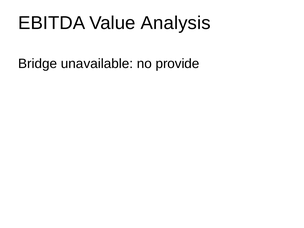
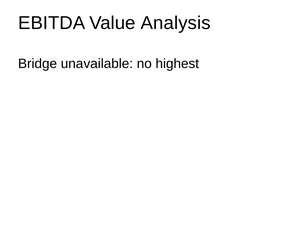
provide: provide -> highest (177, 64)
